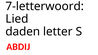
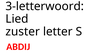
7-letterwoord: 7-letterwoord -> 3-letterwoord (45, 6)
daden: daden -> zuster (23, 32)
